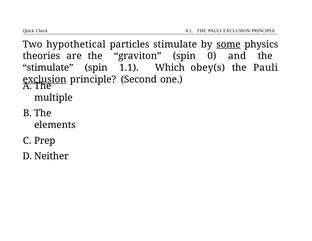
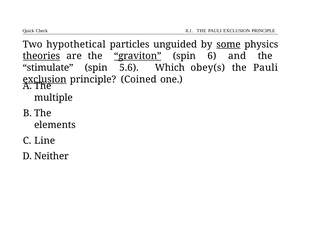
particles stimulate: stimulate -> unguided (175, 44)
theories underline: none -> present (41, 56)
graviton underline: none -> present (138, 56)
0: 0 -> 6 (212, 56)
1.1: 1.1 -> 5.6 (129, 68)
Second: Second -> Coined (139, 79)
Prep: Prep -> Line (45, 141)
